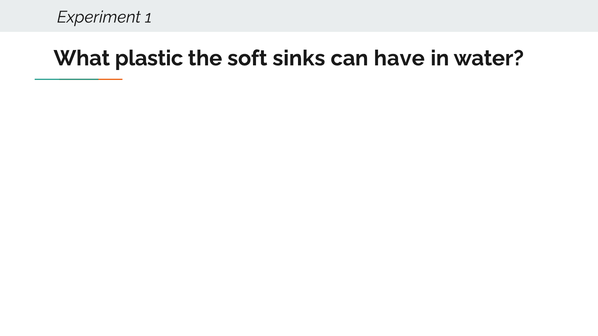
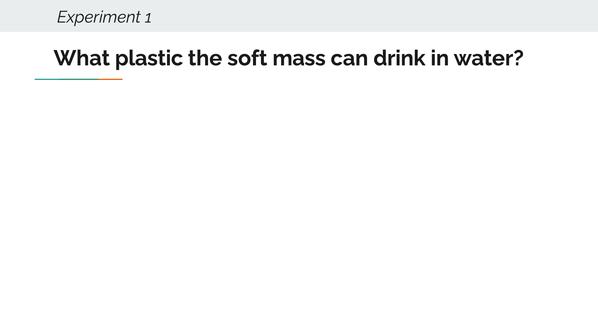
sinks: sinks -> mass (299, 58)
have: have -> drink (399, 58)
